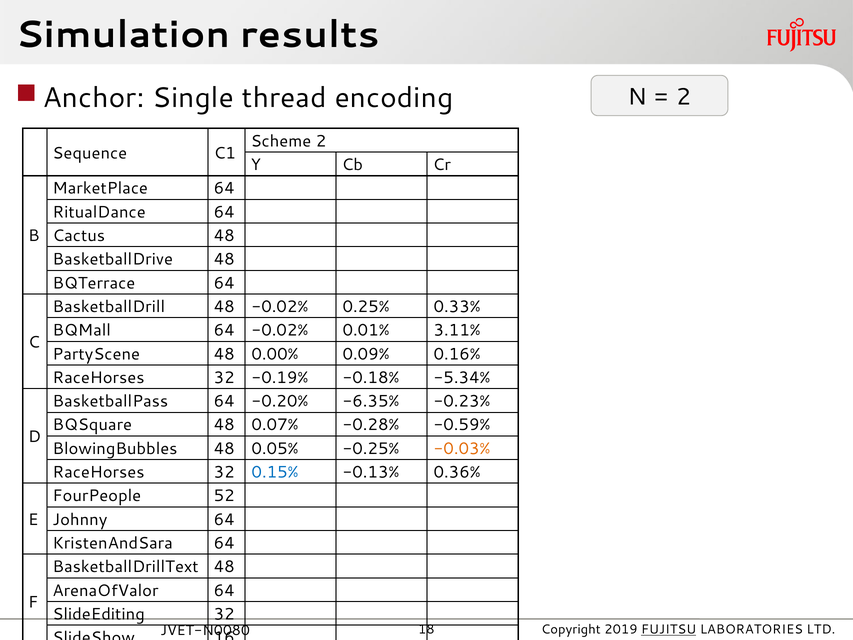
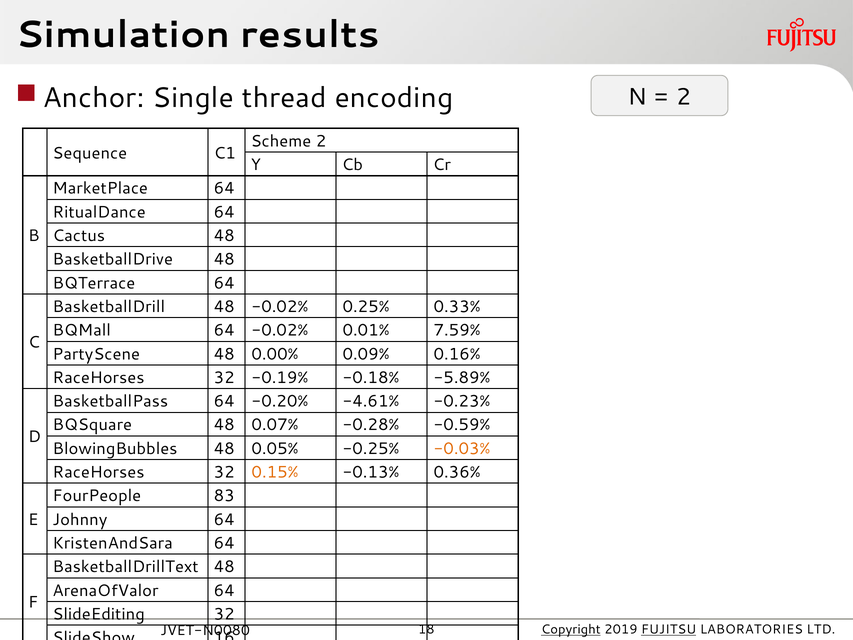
3.11%: 3.11% -> 7.59% (457, 330)
-5.34%: -5.34% -> -5.89% (462, 378)
-6.35%: -6.35% -> -4.61% (371, 401)
0.15% colour: blue -> orange (275, 472)
52: 52 -> 83 (224, 496)
Copyright underline: none -> present (571, 629)
